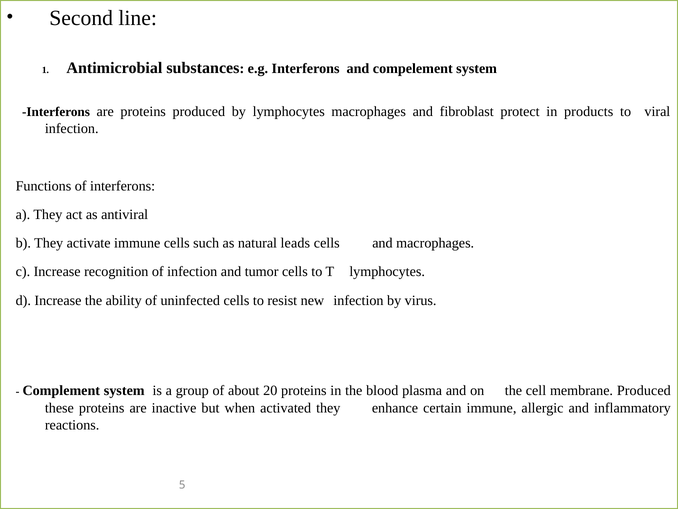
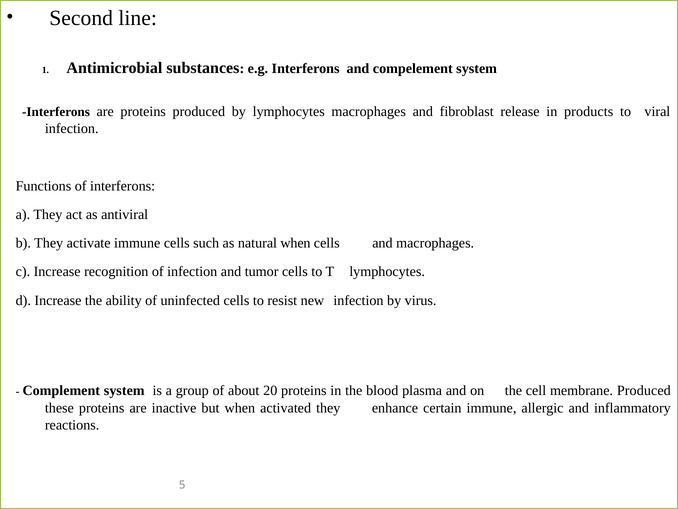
protect: protect -> release (520, 112)
natural leads: leads -> when (295, 243)
